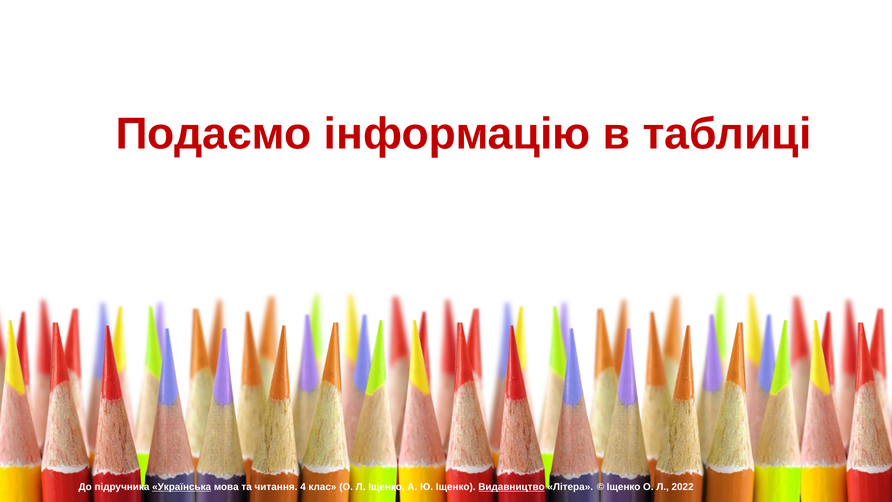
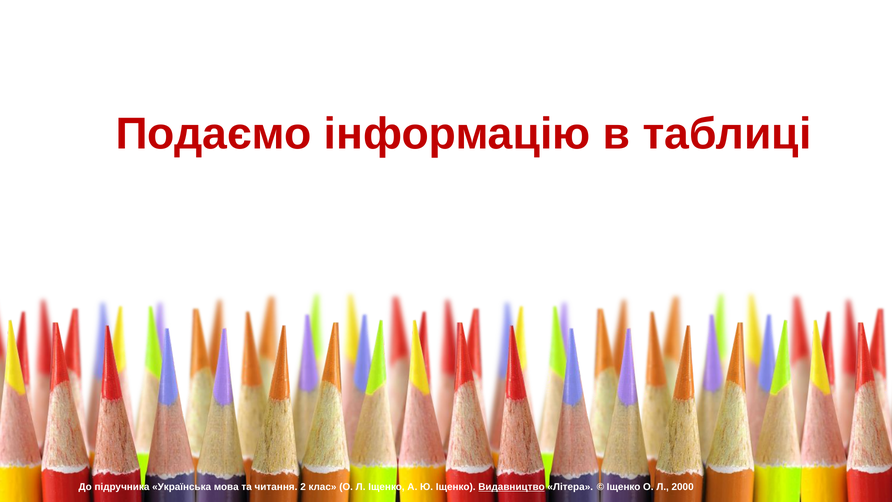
Українська underline: present -> none (182, 487)
4: 4 -> 2 (303, 487)
2022: 2022 -> 2000 (683, 487)
